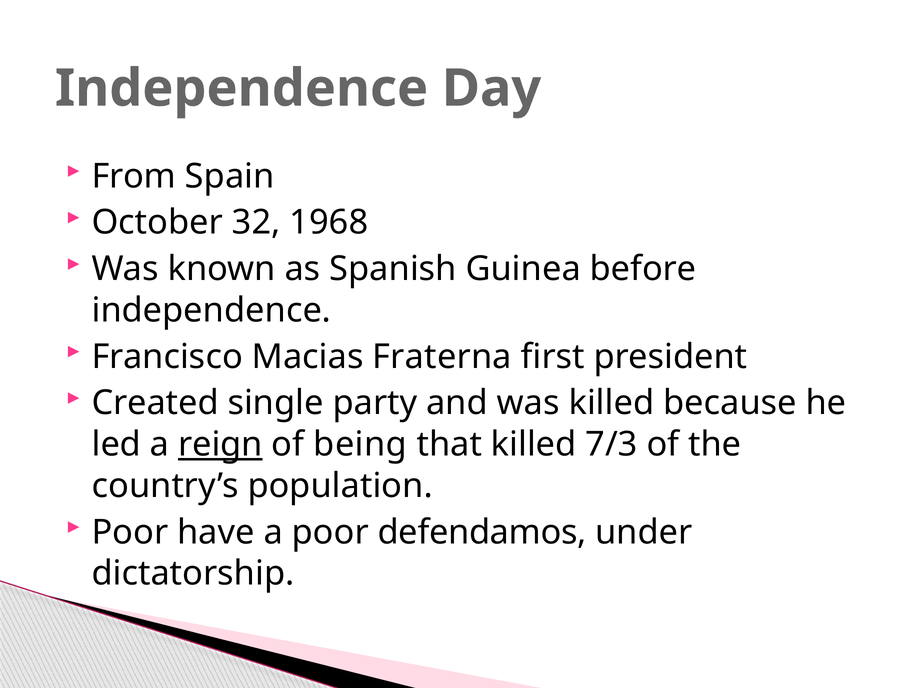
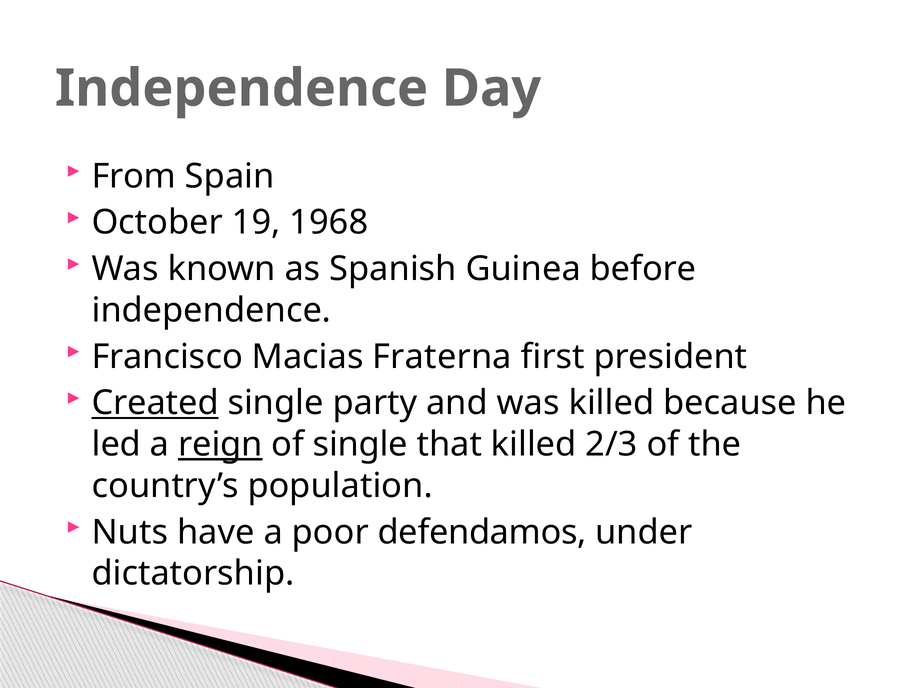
32: 32 -> 19 (256, 223)
Created underline: none -> present (155, 403)
of being: being -> single (360, 445)
7/3: 7/3 -> 2/3 (612, 445)
Poor: Poor -> Nuts (130, 533)
